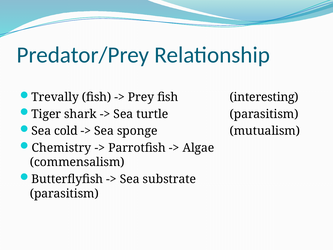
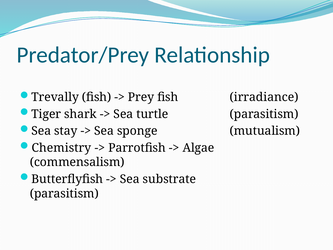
interesting: interesting -> irradiance (264, 97)
cold: cold -> stay (66, 131)
